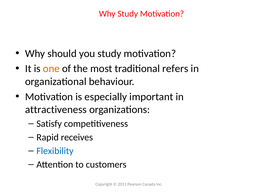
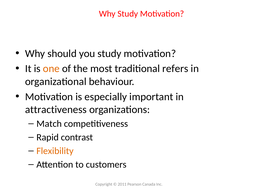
Satisfy: Satisfy -> Match (49, 124)
receives: receives -> contrast (77, 138)
Flexibility colour: blue -> orange (55, 151)
